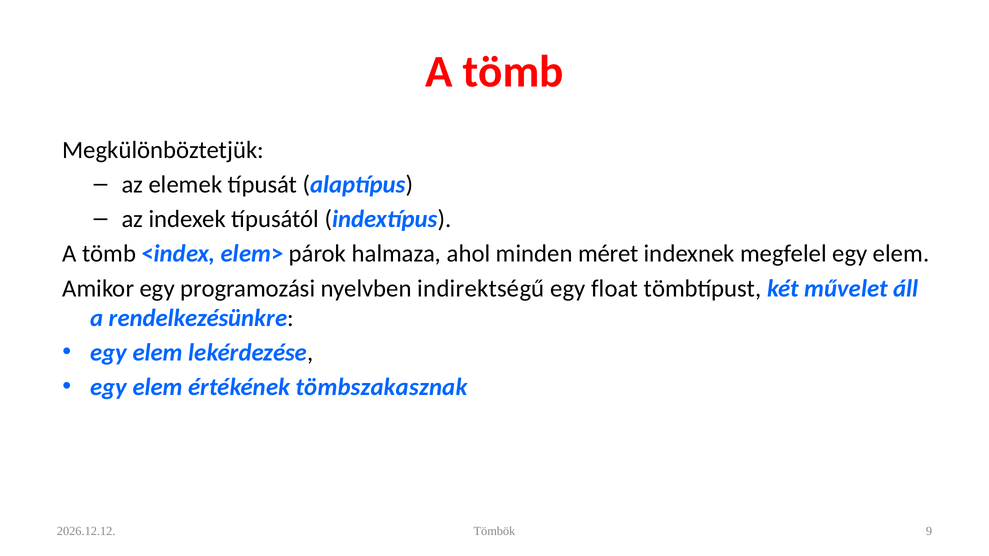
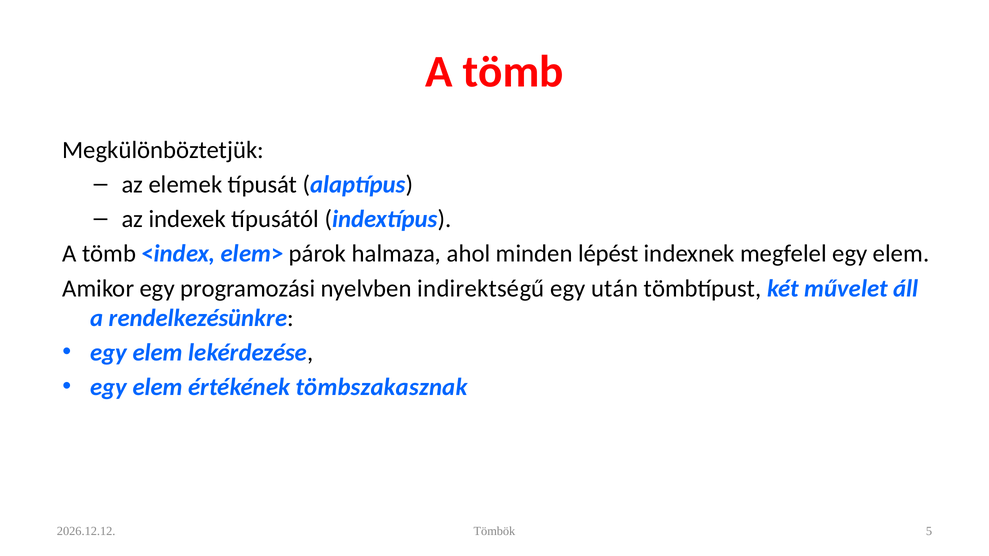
méret: méret -> lépést (608, 254)
float: float -> után (615, 289)
9: 9 -> 5 (929, 531)
